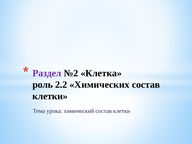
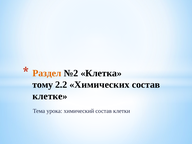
Раздел colour: purple -> orange (47, 73)
роль: роль -> тому (43, 85)
клетки: клетки -> клетке (50, 96)
